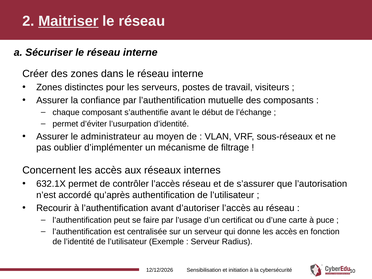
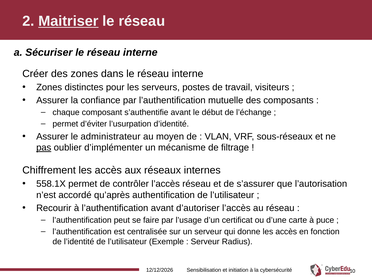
pas underline: none -> present (44, 148)
Concernent: Concernent -> Chiffrement (49, 170)
632.1X: 632.1X -> 558.1X (51, 184)
